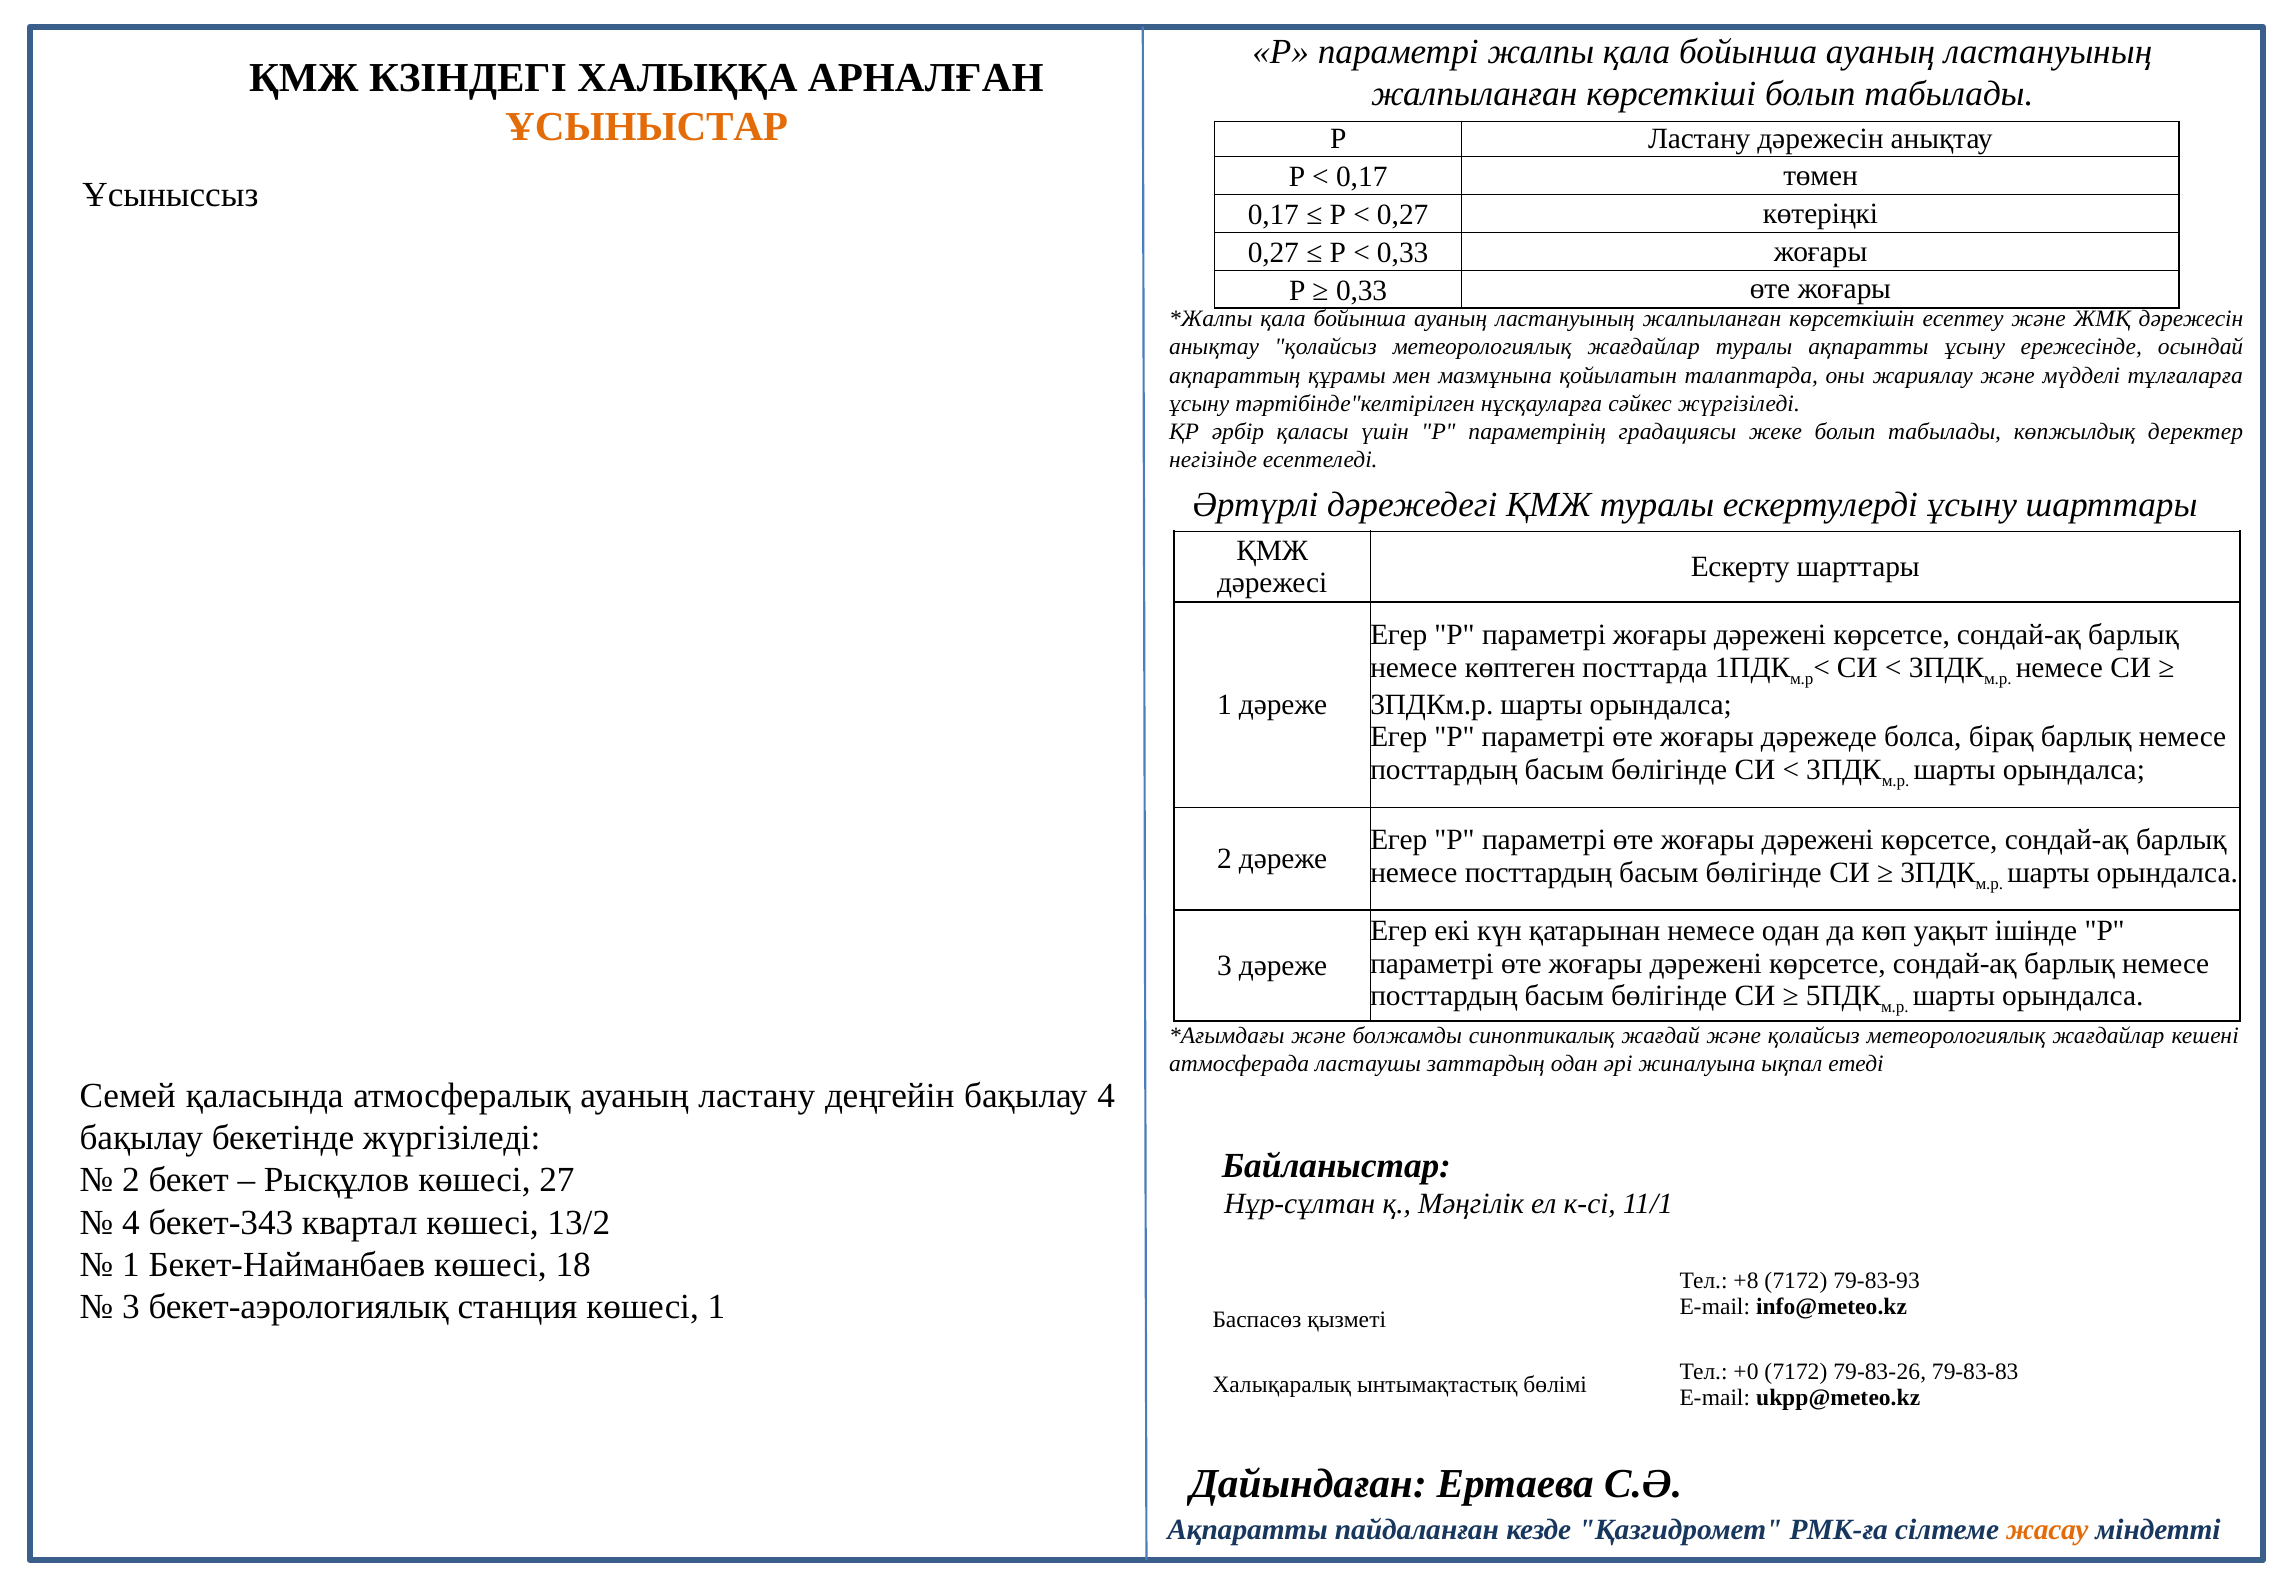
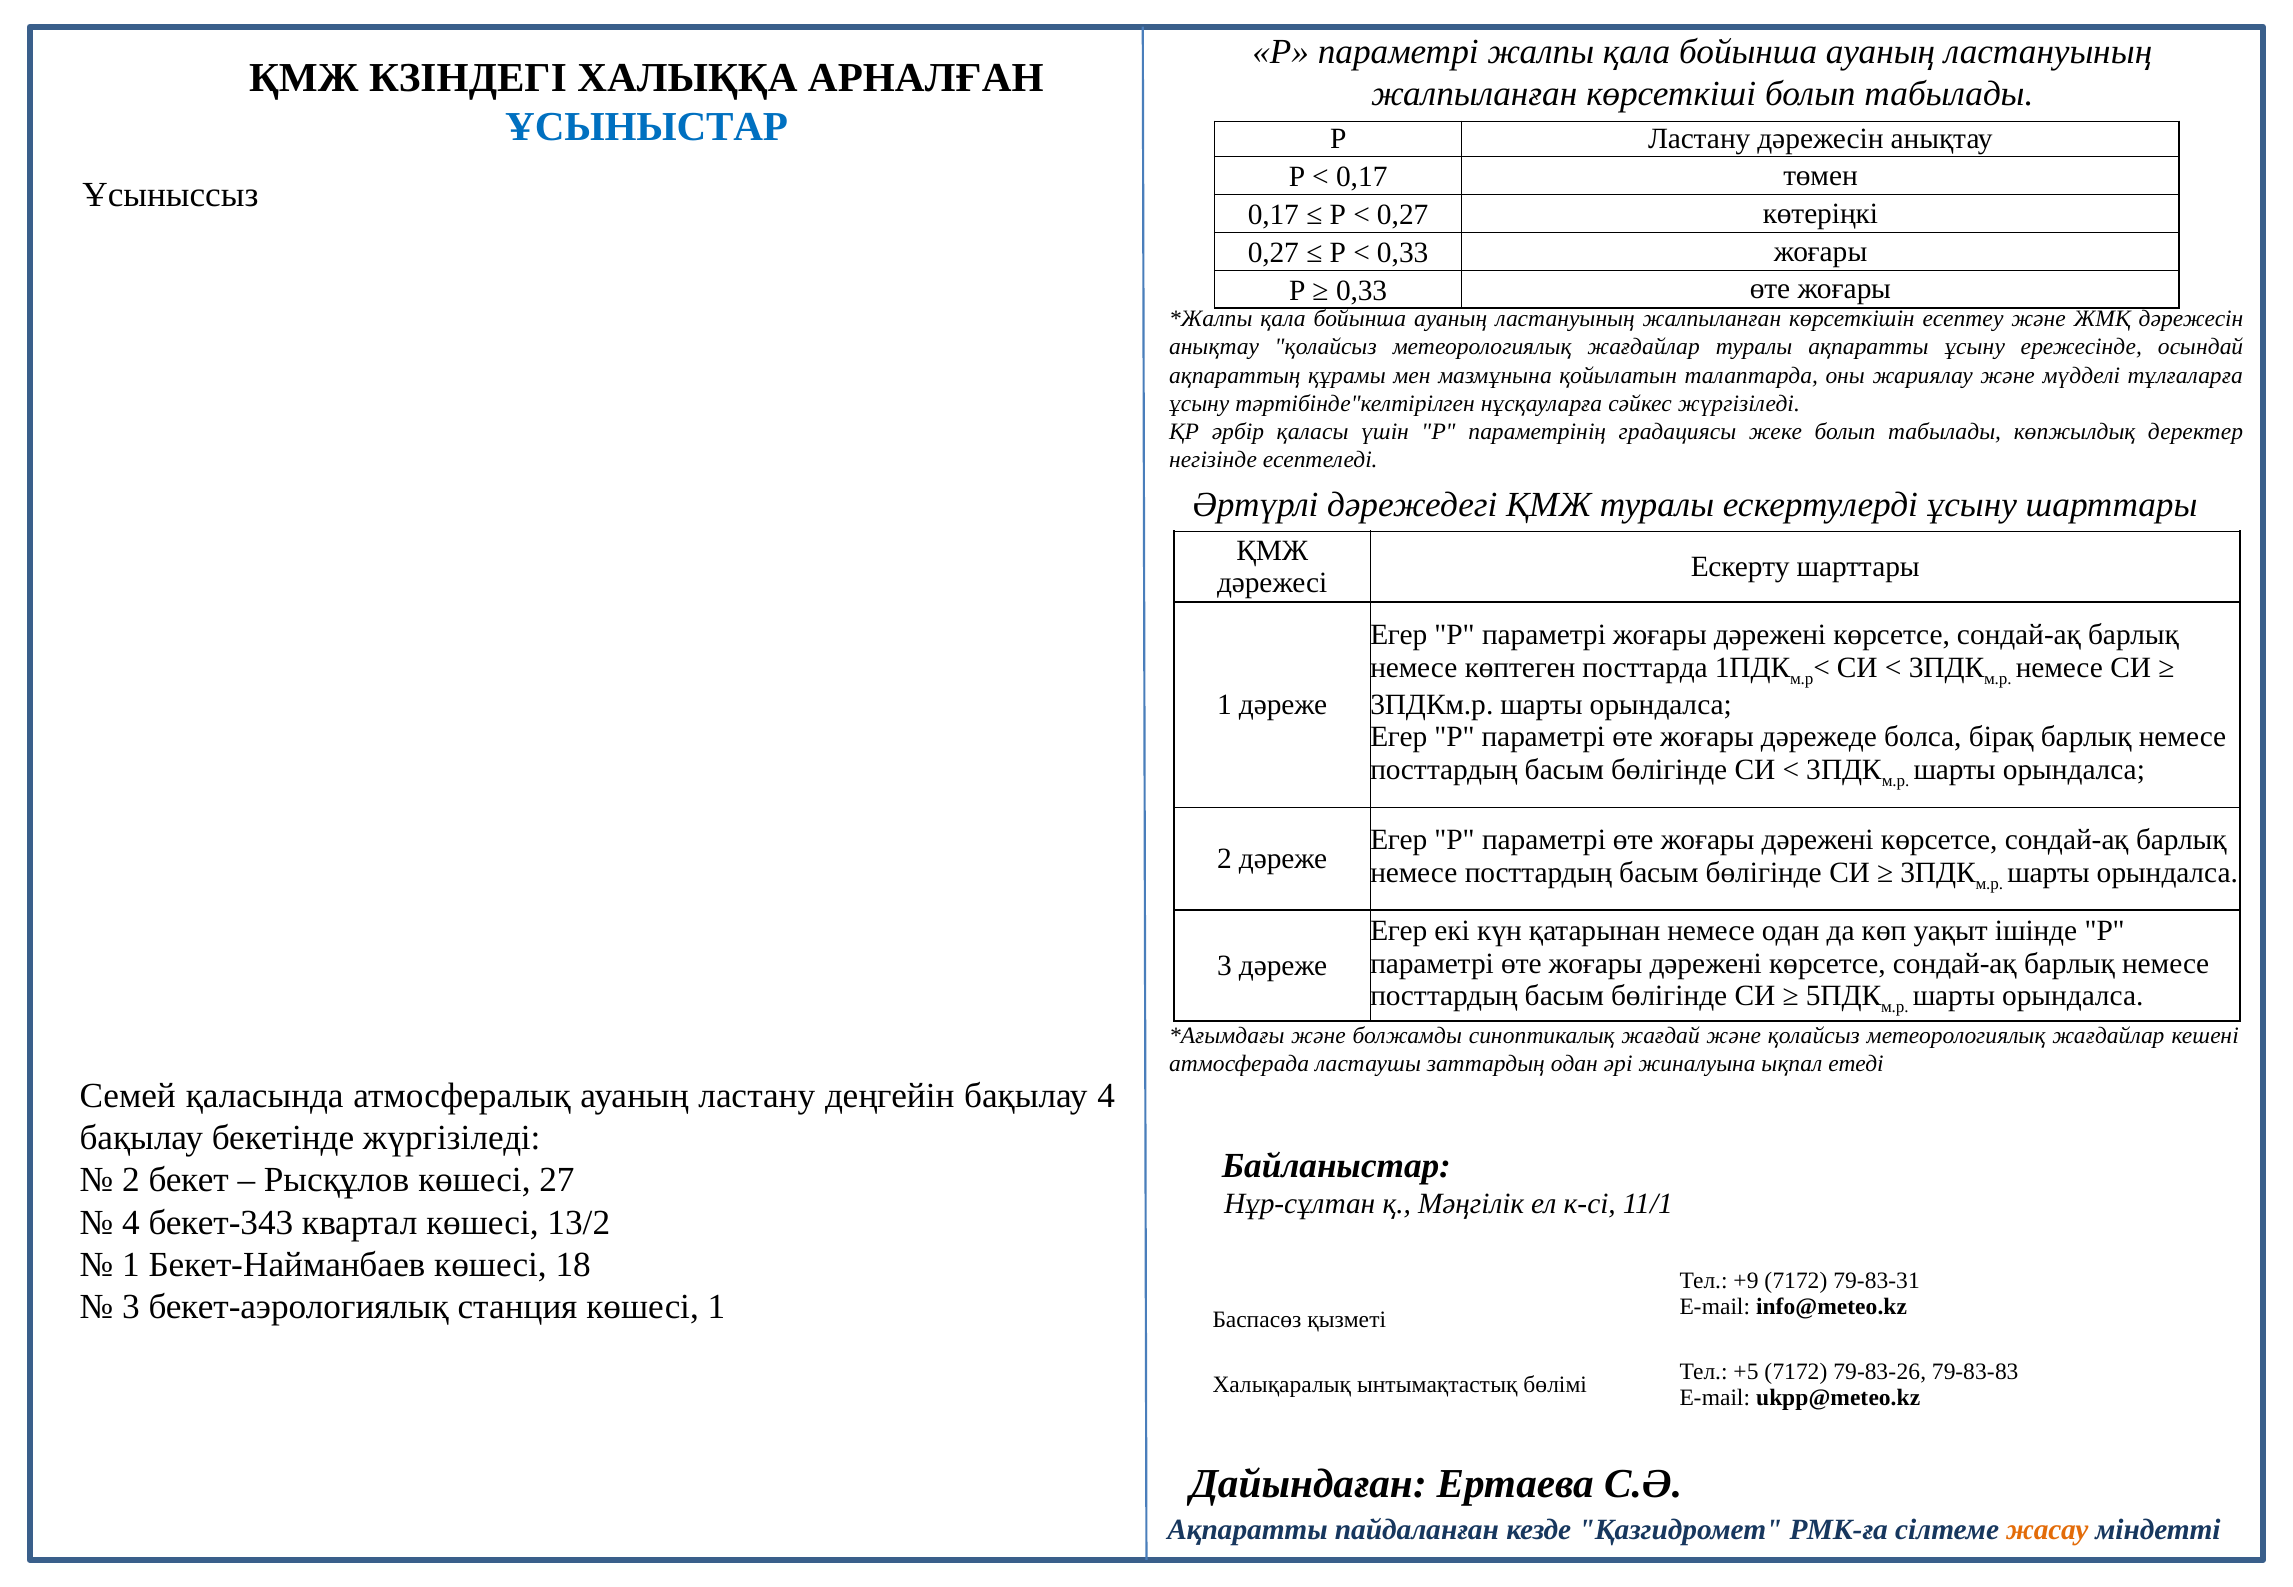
ҰСЫНЫСТАР colour: orange -> blue (647, 127)
+8: +8 -> +9 (1746, 1281)
79-83-93: 79-83-93 -> 79-83-31 (1877, 1281)
+0: +0 -> +5 (1746, 1372)
